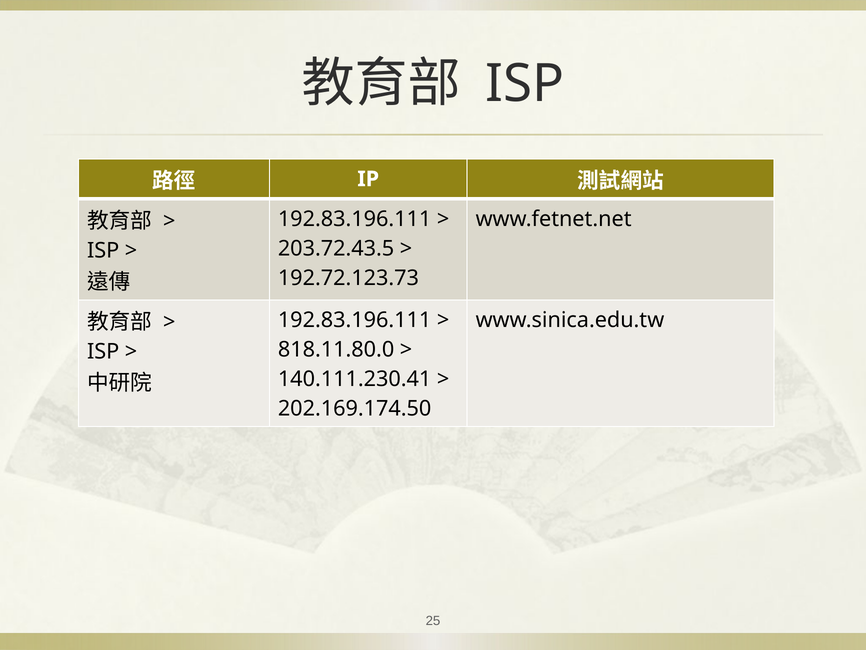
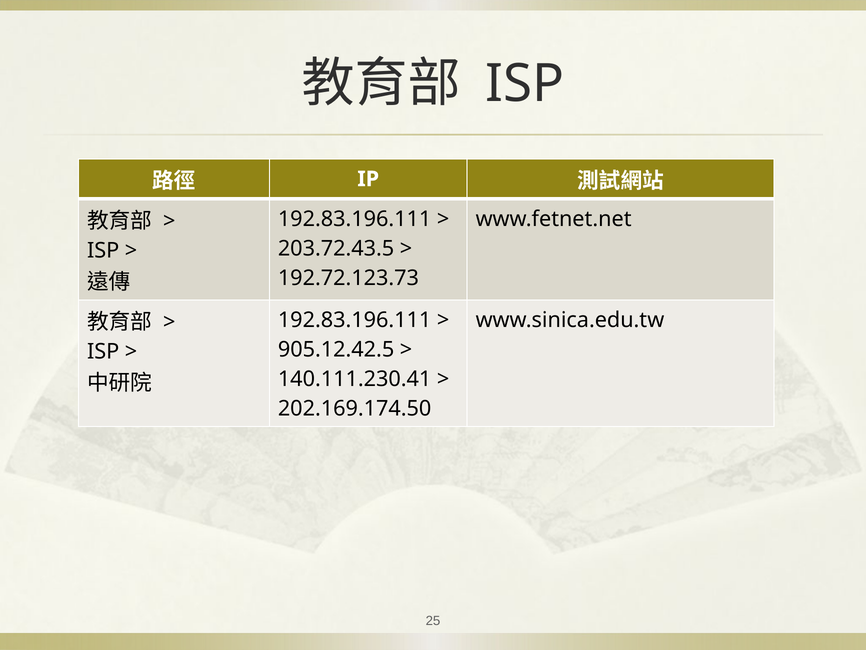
818.11.80.0: 818.11.80.0 -> 905.12.42.5 (336, 349)
